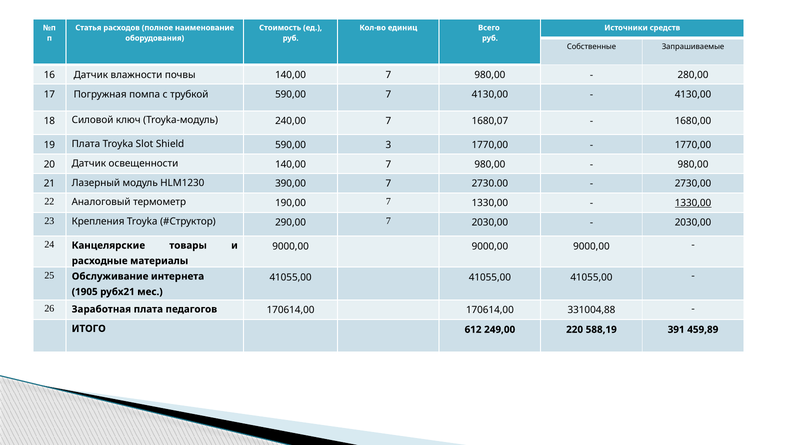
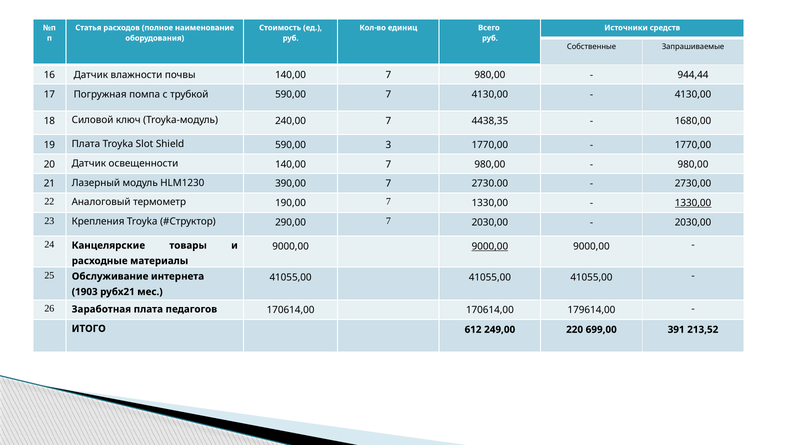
280,00: 280,00 -> 944,44 (693, 75)
1680,07: 1680,07 -> 4438,35 (490, 121)
9000,00 underline: none -> present (490, 246)
1905: 1905 -> 1903 (85, 291)
331004,88: 331004,88 -> 179614,00 (591, 310)
588,19: 588,19 -> 699,00 (601, 329)
459,89: 459,89 -> 213,52 (703, 329)
